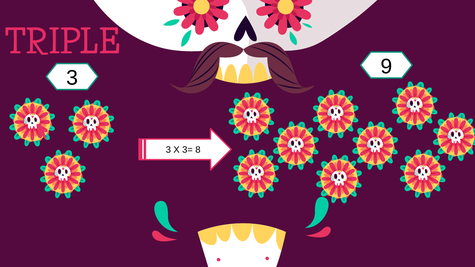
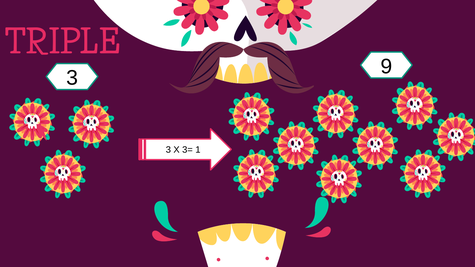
8: 8 -> 1 (198, 150)
